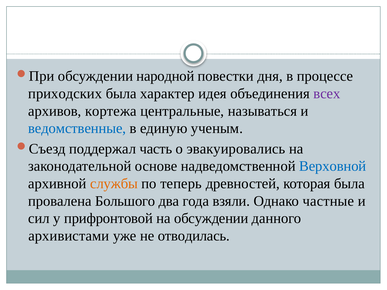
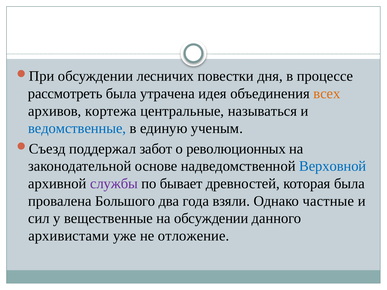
народной: народной -> лесничих (165, 76)
приходских: приходских -> рассмотреть (65, 94)
характер: характер -> утрачена (168, 94)
всех colour: purple -> orange (327, 94)
часть: часть -> забот (156, 149)
эвакуировались: эвакуировались -> революционных (236, 149)
службы colour: orange -> purple (114, 184)
теперь: теперь -> бывает (181, 184)
прифронтовой: прифронтовой -> вещественные (108, 219)
отводилась: отводилась -> отложение (194, 236)
